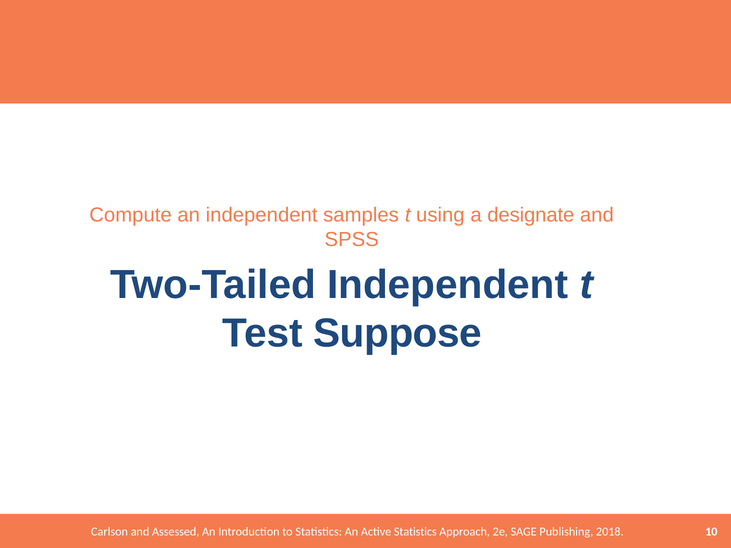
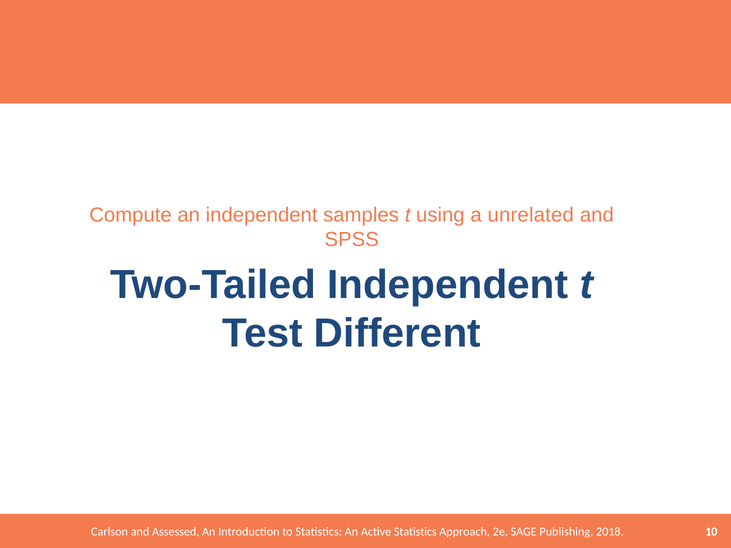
designate: designate -> unrelated (531, 215)
Suppose: Suppose -> Different (397, 334)
